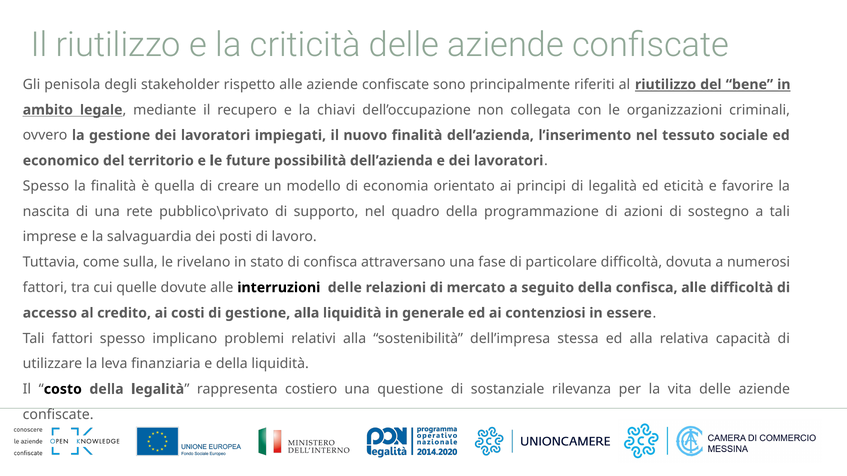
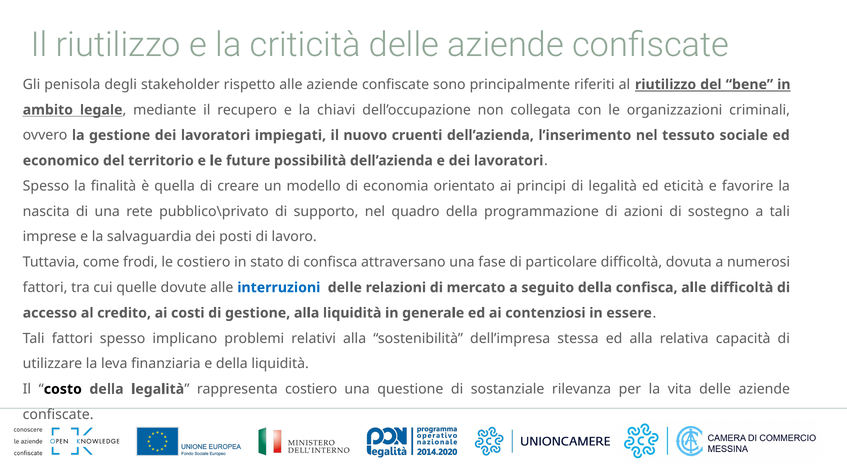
nuovo finalità: finalità -> cruenti (417, 135)
sulla: sulla -> frodi (140, 262)
le rivelano: rivelano -> costiero (204, 262)
interruzioni colour: black -> blue (279, 288)
